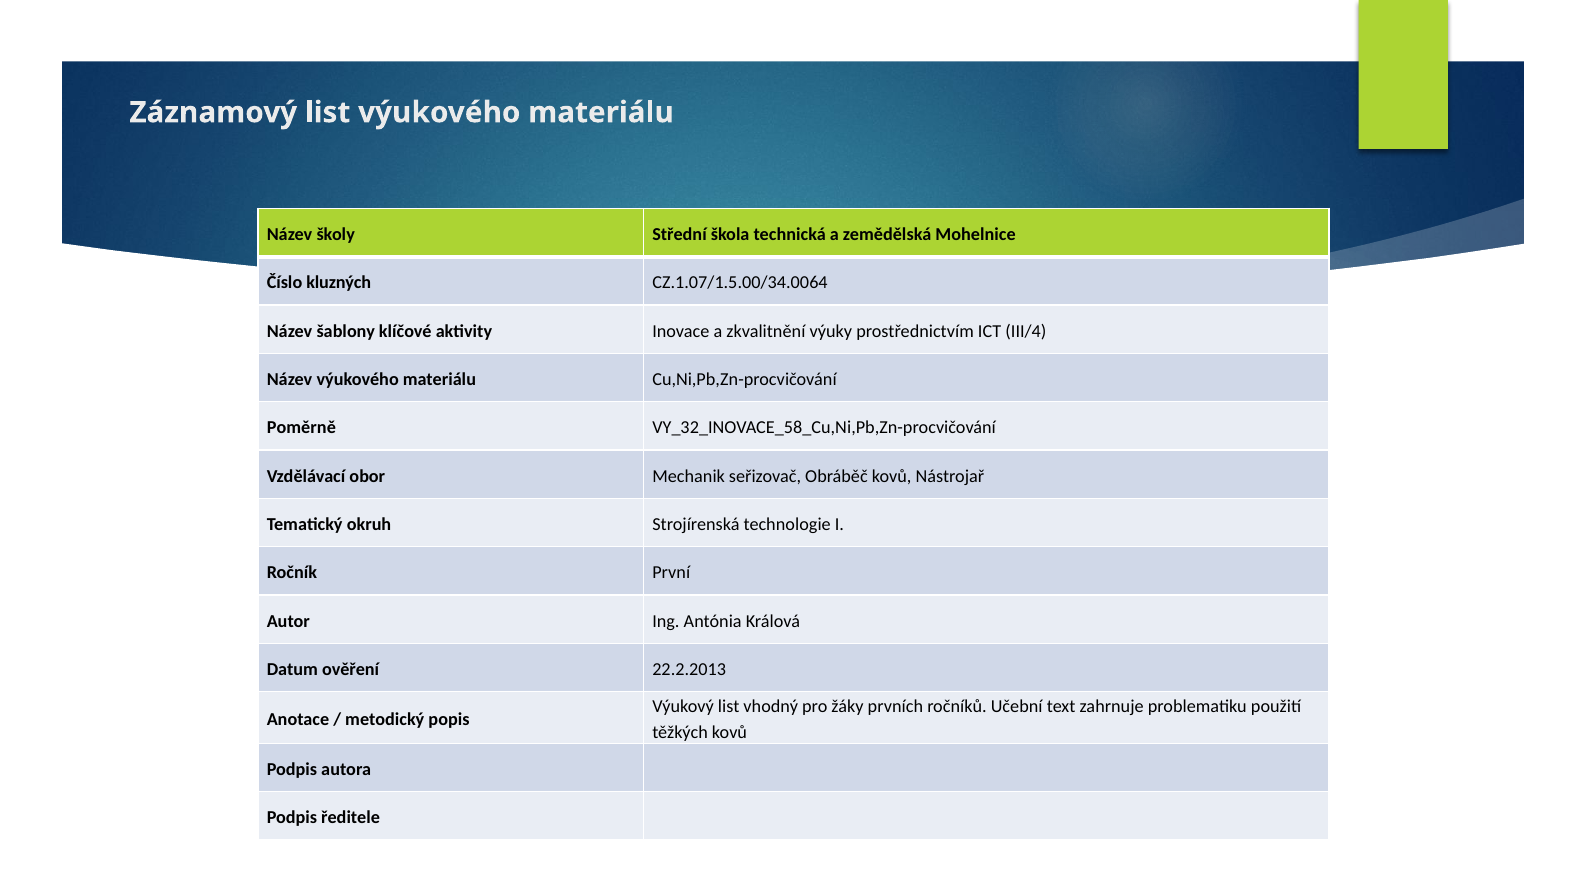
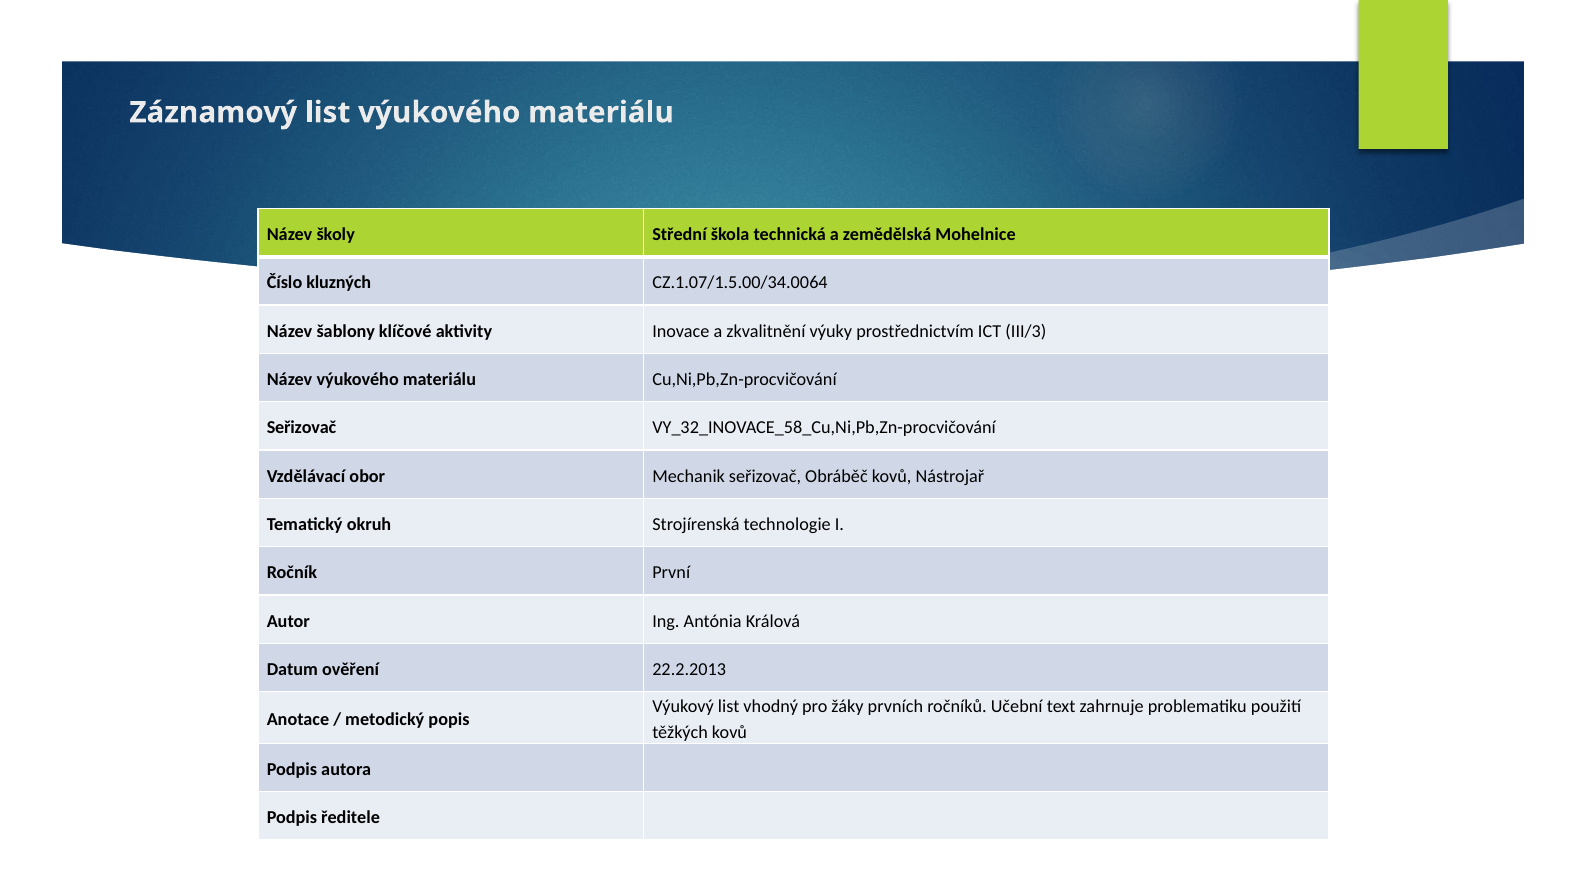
III/4: III/4 -> III/3 (1026, 331)
Poměrně: Poměrně -> Seřizovač (301, 428)
